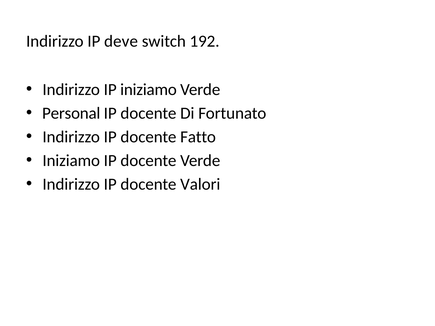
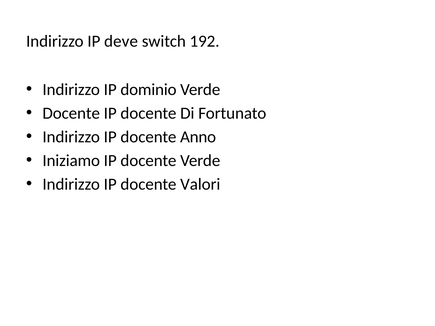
IP iniziamo: iniziamo -> dominio (148, 90)
Personal: Personal -> Docente (71, 113)
Fatto: Fatto -> Anno (198, 137)
